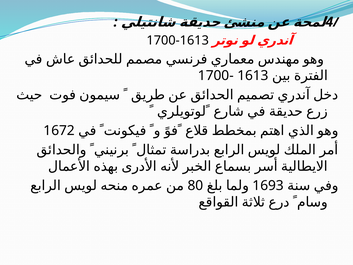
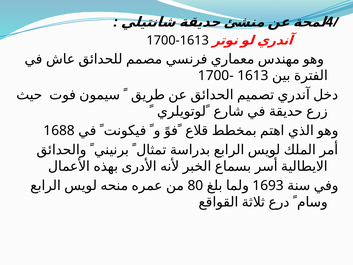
1672: 1672 -> 1688 (59, 130)
